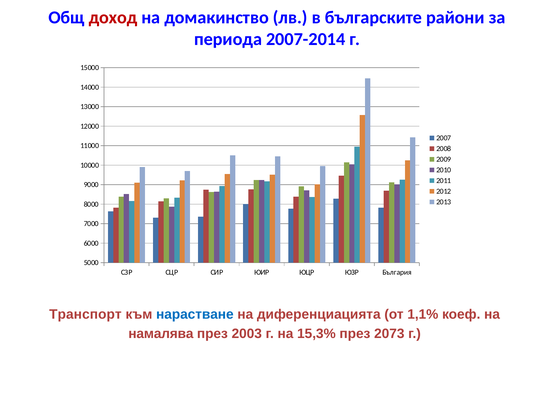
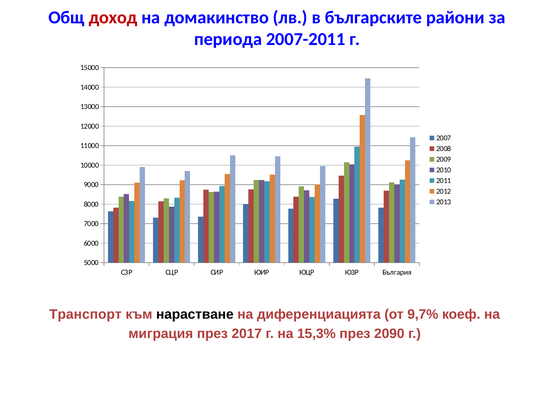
2007-2014: 2007-2014 -> 2007-2011 (306, 39)
нарастване colour: blue -> black (195, 315)
1,1%: 1,1% -> 9,7% (423, 315)
намалява: намалява -> миграция (161, 334)
2003: 2003 -> 2017 (247, 334)
2073: 2073 -> 2090 (389, 334)
